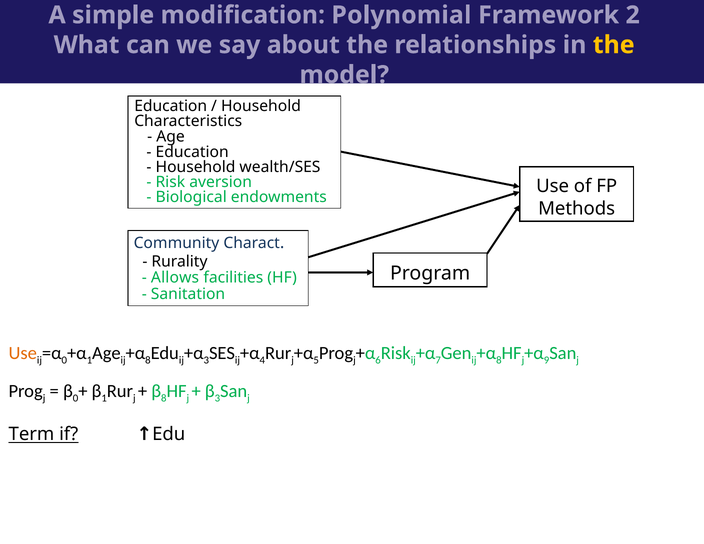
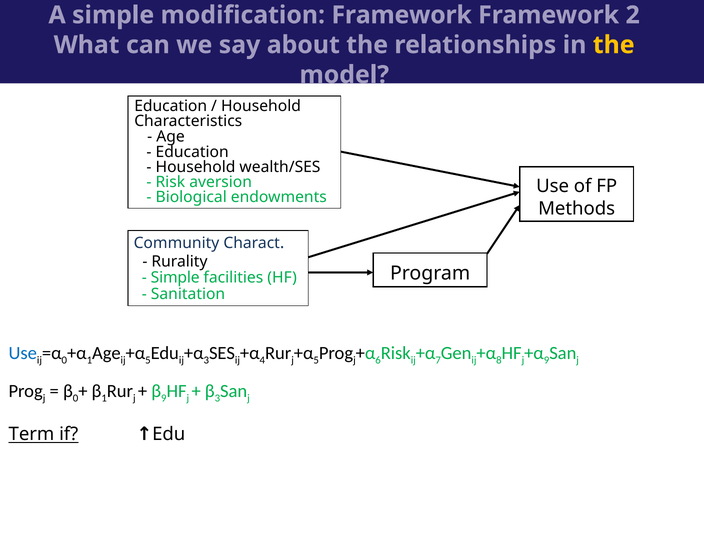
modification Polynomial: Polynomial -> Framework (402, 15)
Allows: Allows -> Simple (175, 278)
Use colour: orange -> blue (23, 353)
8: 8 -> 5 (148, 360)
8: 8 -> 9 (164, 398)
